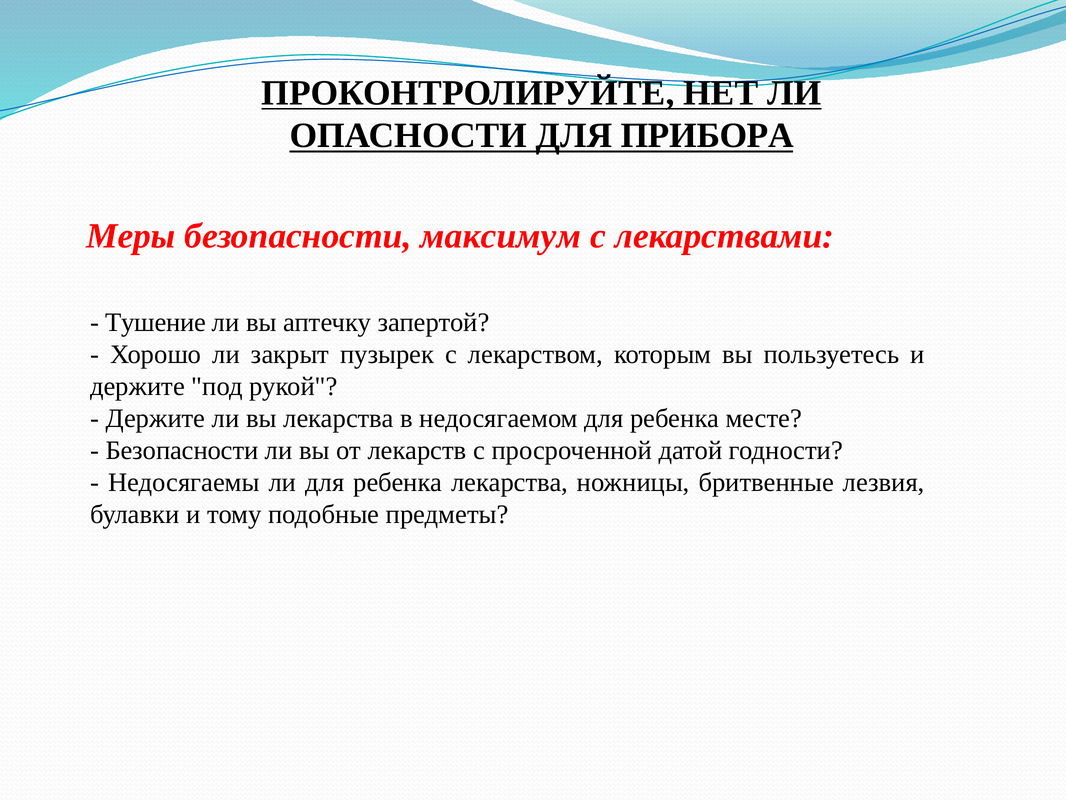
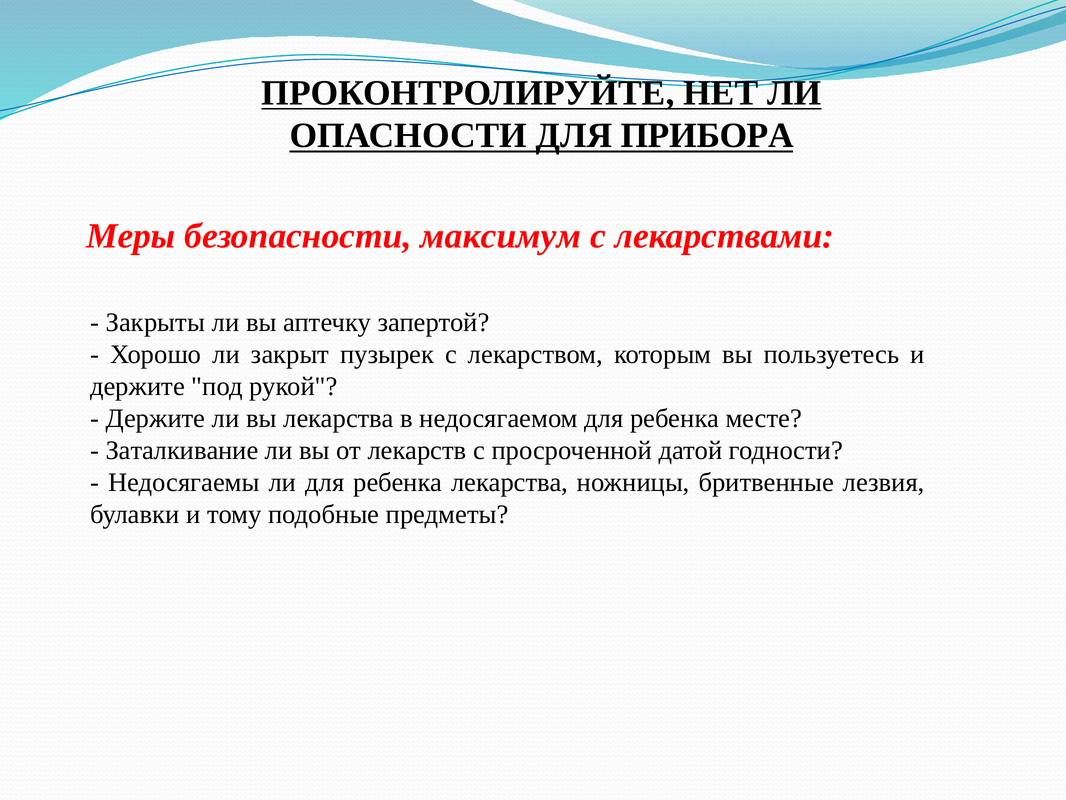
Тушение: Тушение -> Закрыты (155, 322)
Безопасности: Безопасности -> Заталкивание (182, 450)
